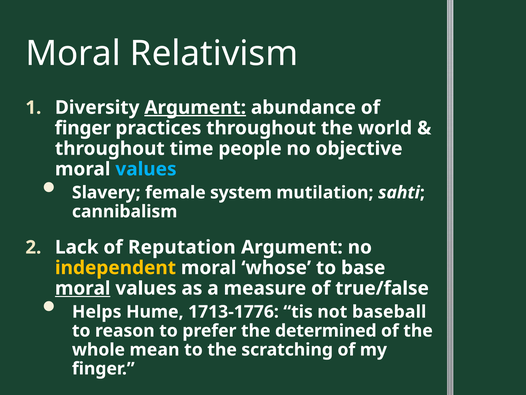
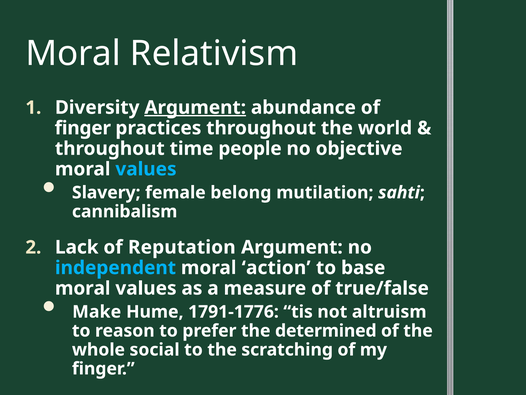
system: system -> belong (241, 192)
independent colour: yellow -> light blue (115, 267)
whose: whose -> action (276, 267)
moral underline: present -> none (83, 288)
Helps: Helps -> Make (97, 311)
1713-1776: 1713-1776 -> 1791-1776 (233, 311)
baseball: baseball -> altruism (389, 311)
mean: mean -> social (155, 349)
